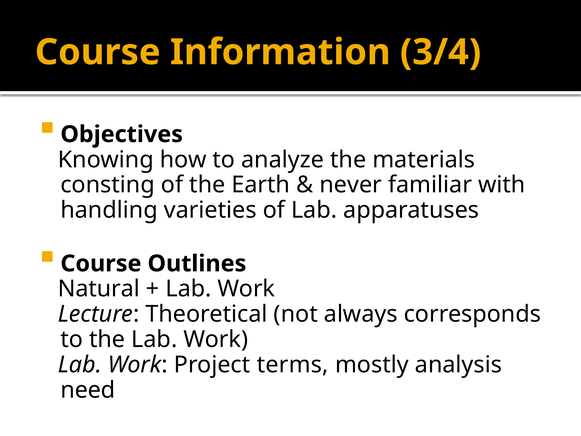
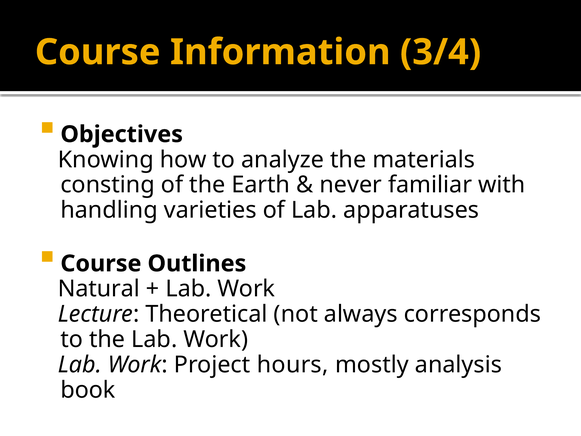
terms: terms -> hours (293, 365)
need: need -> book (88, 390)
